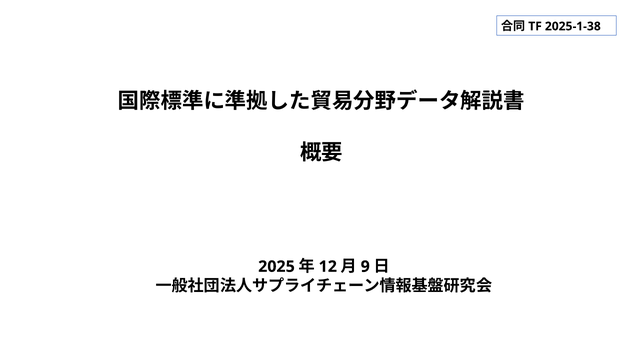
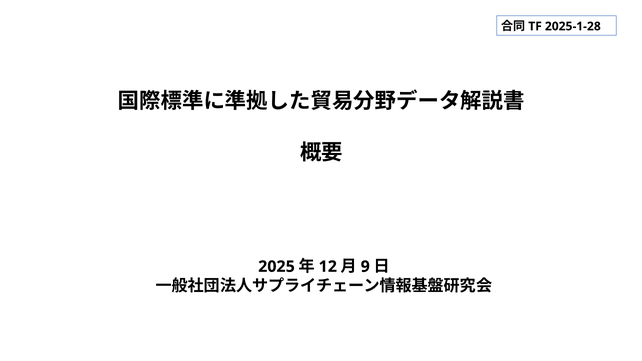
2025-1-38: 2025-1-38 -> 2025-1-28 (573, 26)
